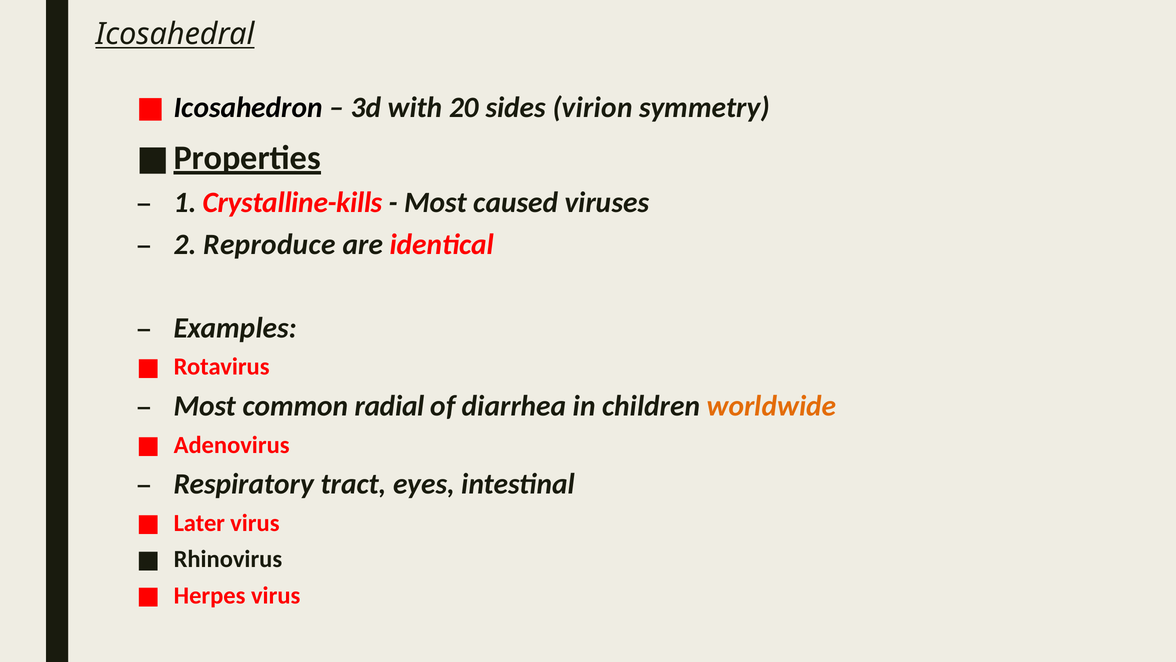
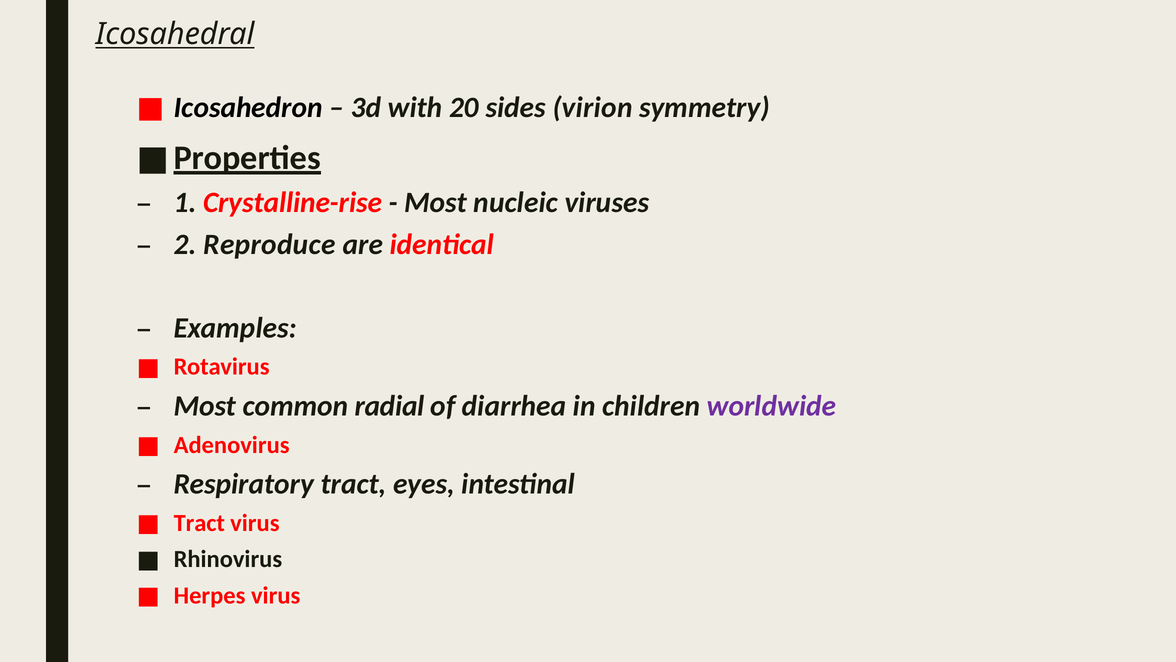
Crystalline-kills: Crystalline-kills -> Crystalline-rise (293, 202)
caused: caused -> nucleic (516, 202)
worldwide colour: orange -> purple (771, 406)
Later: Later -> Tract (199, 523)
